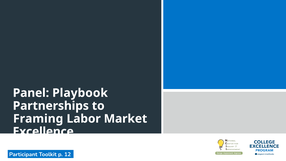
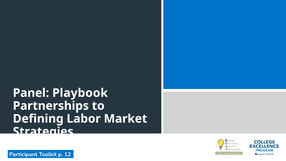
Framing: Framing -> Defining (38, 119)
Excellence: Excellence -> Strategies (43, 131)
